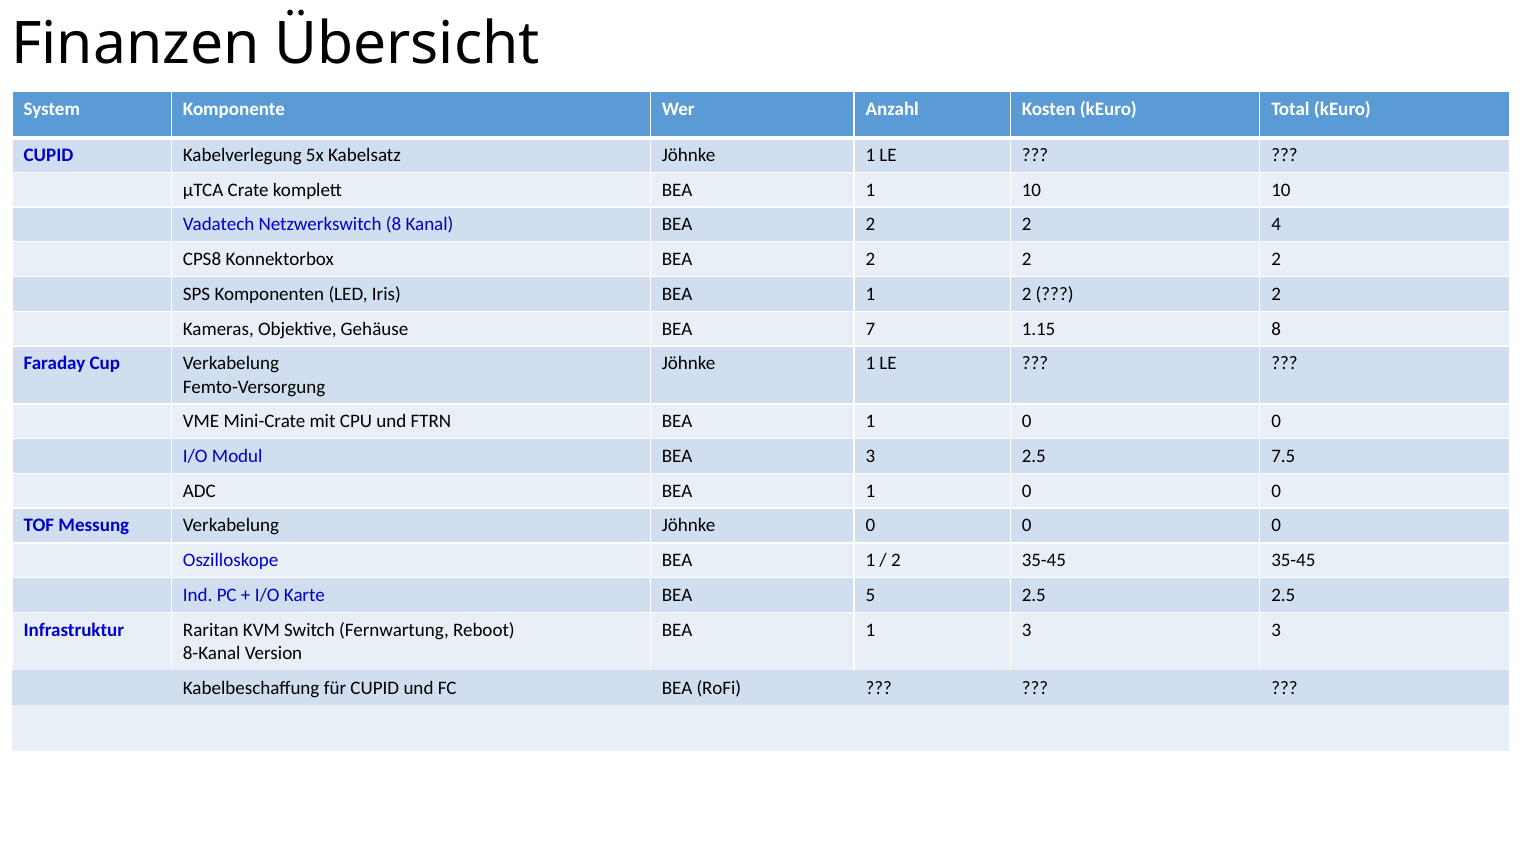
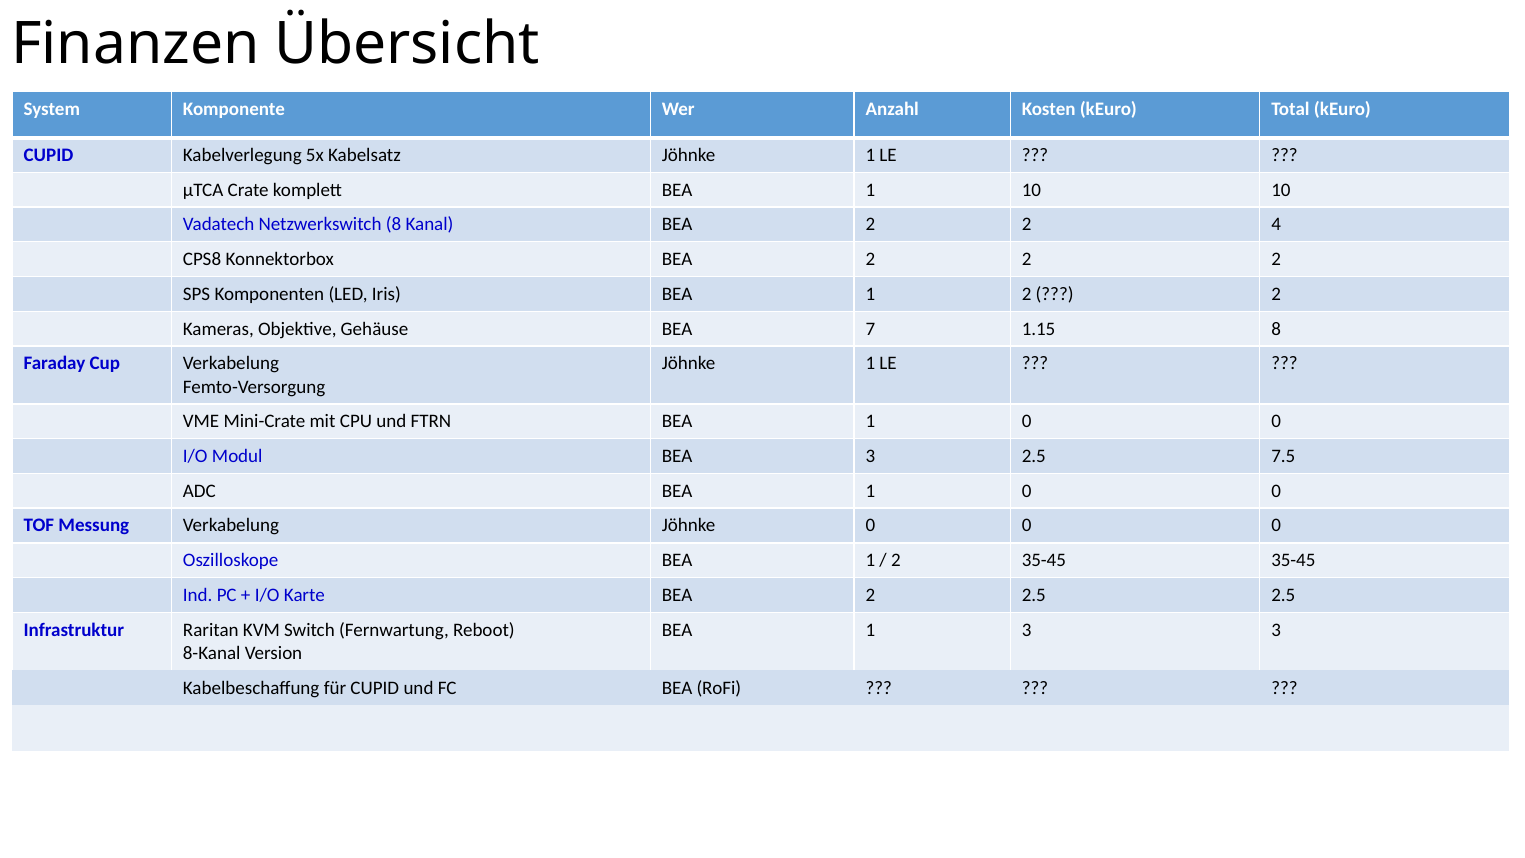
Karte BEA 5: 5 -> 2 (870, 595)
